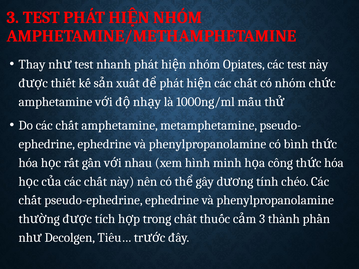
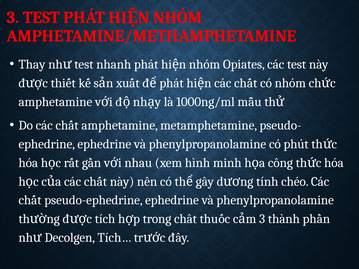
bình: bình -> phút (296, 144)
Tiêu…: Tiêu… -> Tích… (114, 238)
